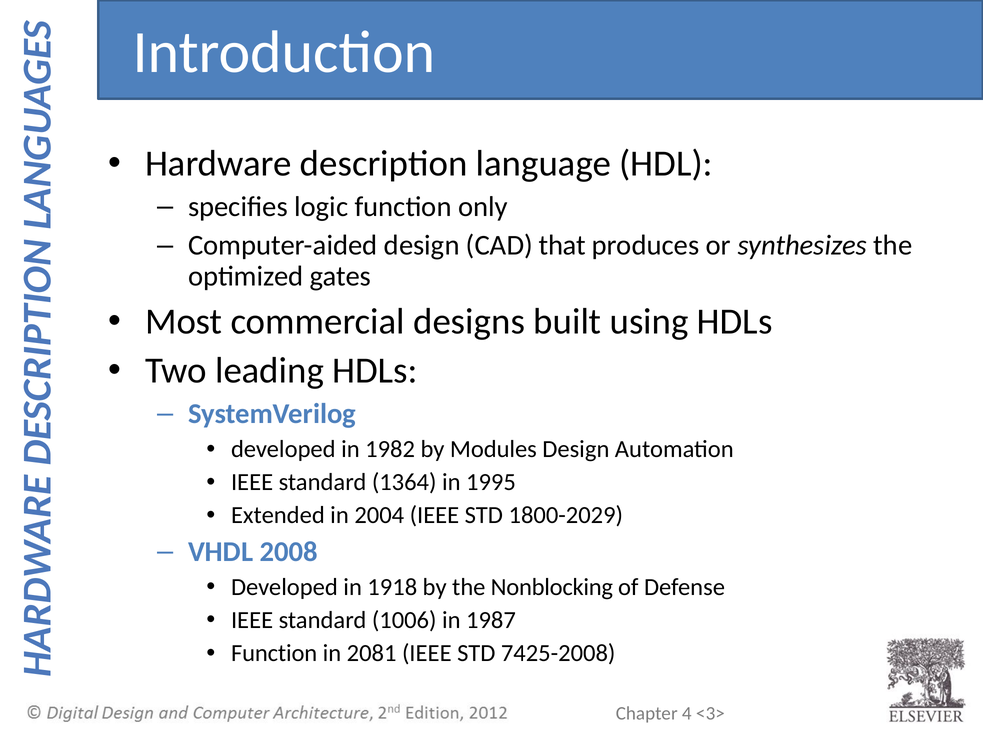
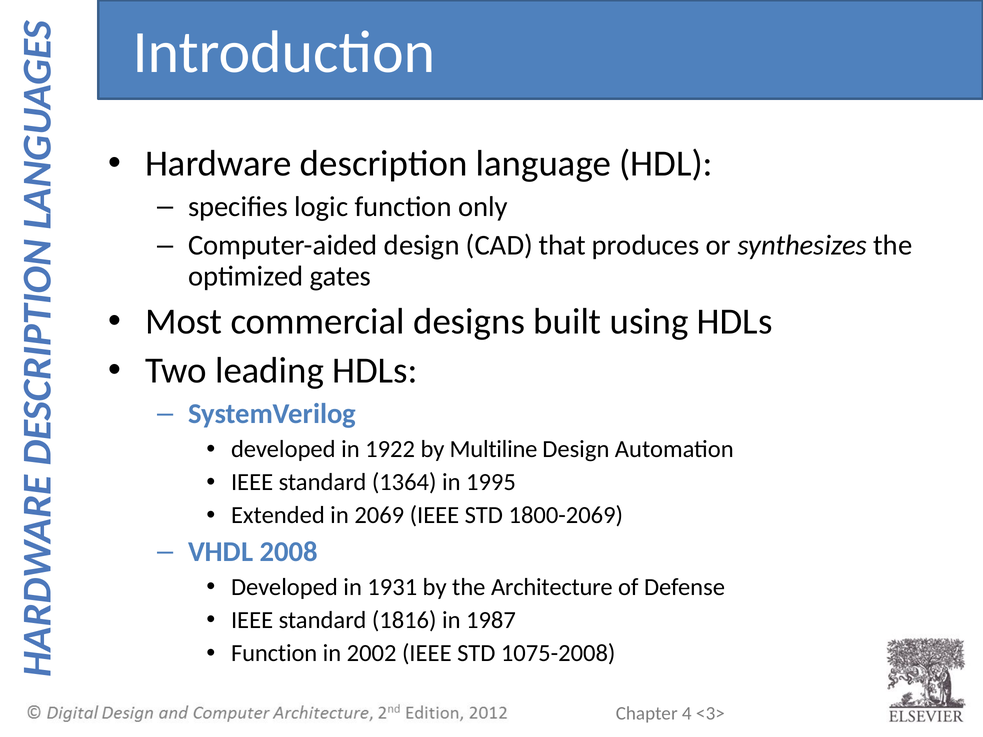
1982: 1982 -> 1922 (390, 449)
Modules: Modules -> Multiline (494, 449)
2004: 2004 -> 2069 (379, 516)
1800-2029: 1800-2029 -> 1800-2069 (566, 516)
1918: 1918 -> 1931 (392, 587)
Nonblocking: Nonblocking -> Architecture (552, 587)
1006: 1006 -> 1816 (404, 620)
2081: 2081 -> 2002 (372, 653)
7425-2008: 7425-2008 -> 1075-2008 (558, 653)
